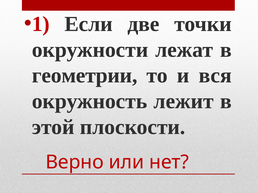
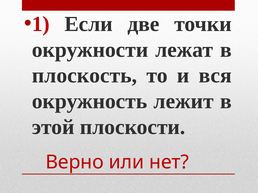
геометрии: геометрии -> плоскость (84, 76)
